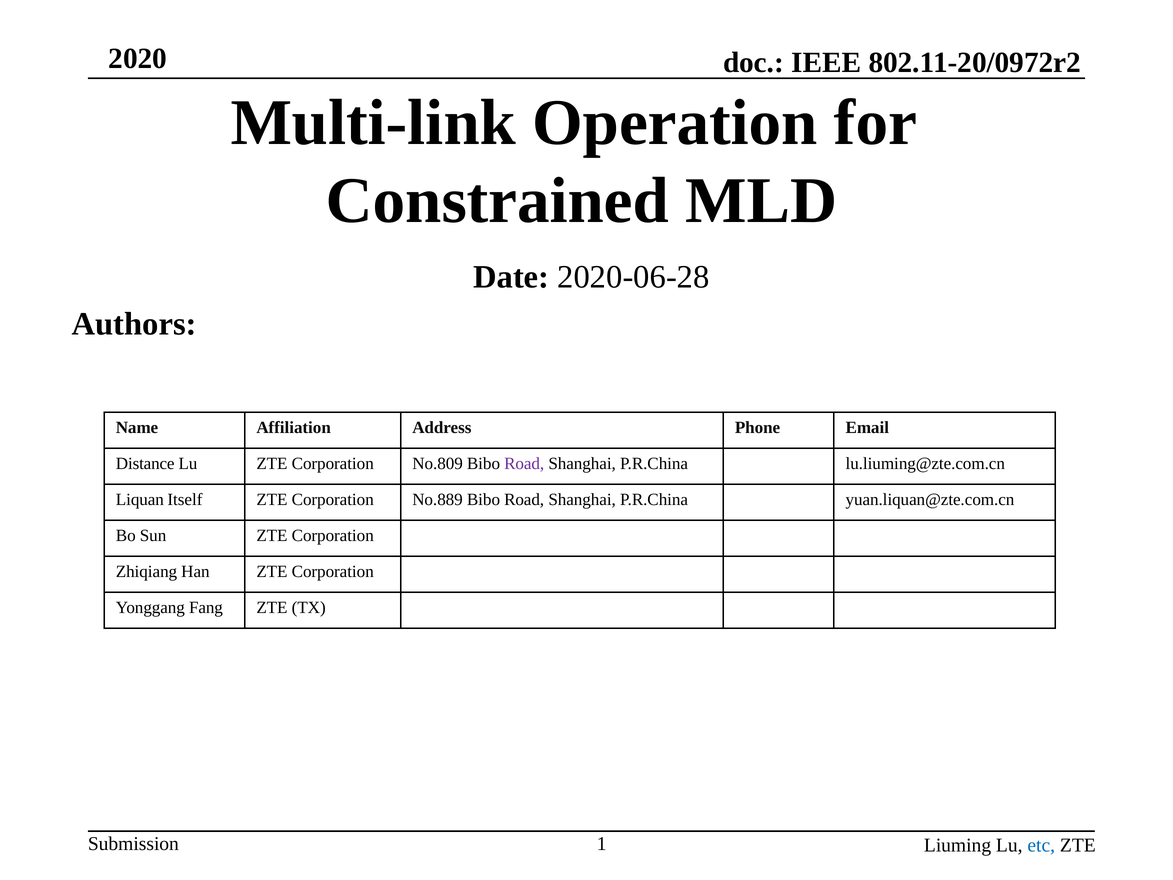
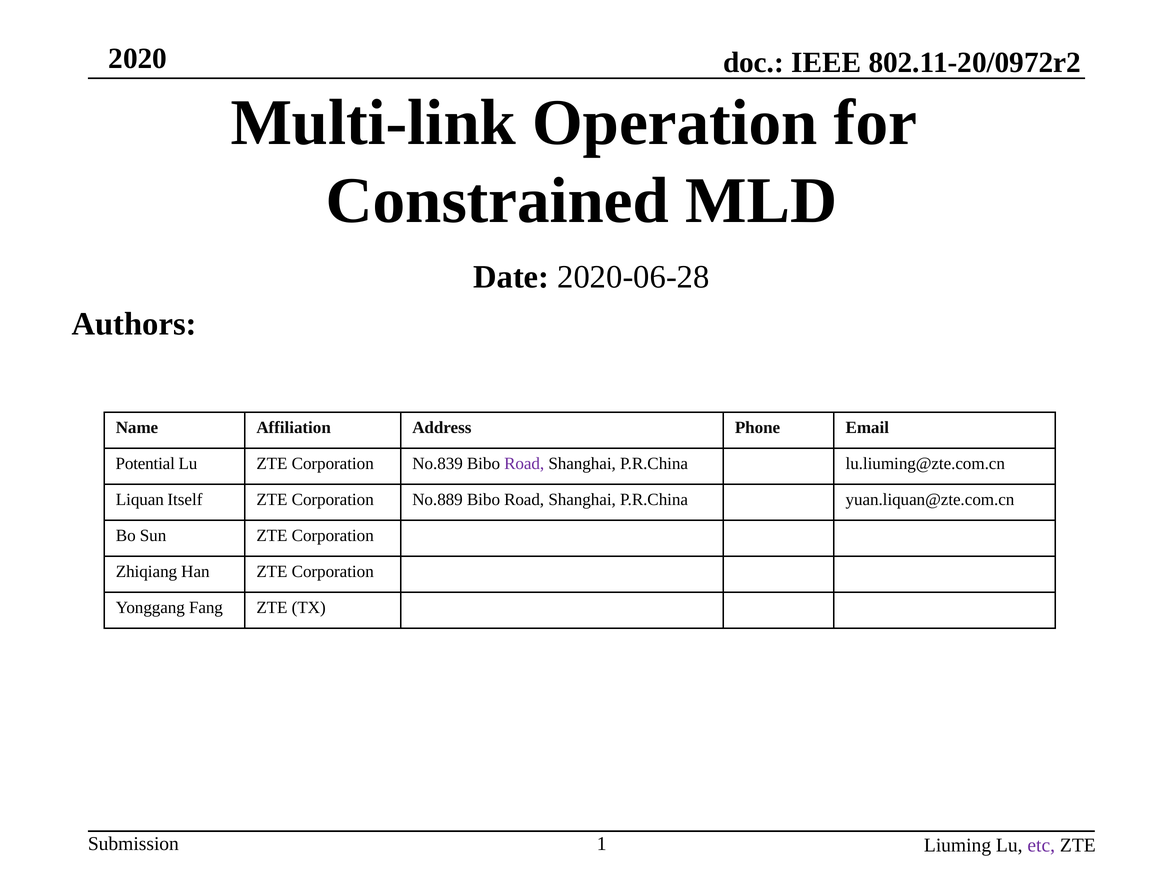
Distance: Distance -> Potential (145, 464)
No.809: No.809 -> No.839 (438, 464)
etc colour: blue -> purple (1041, 845)
